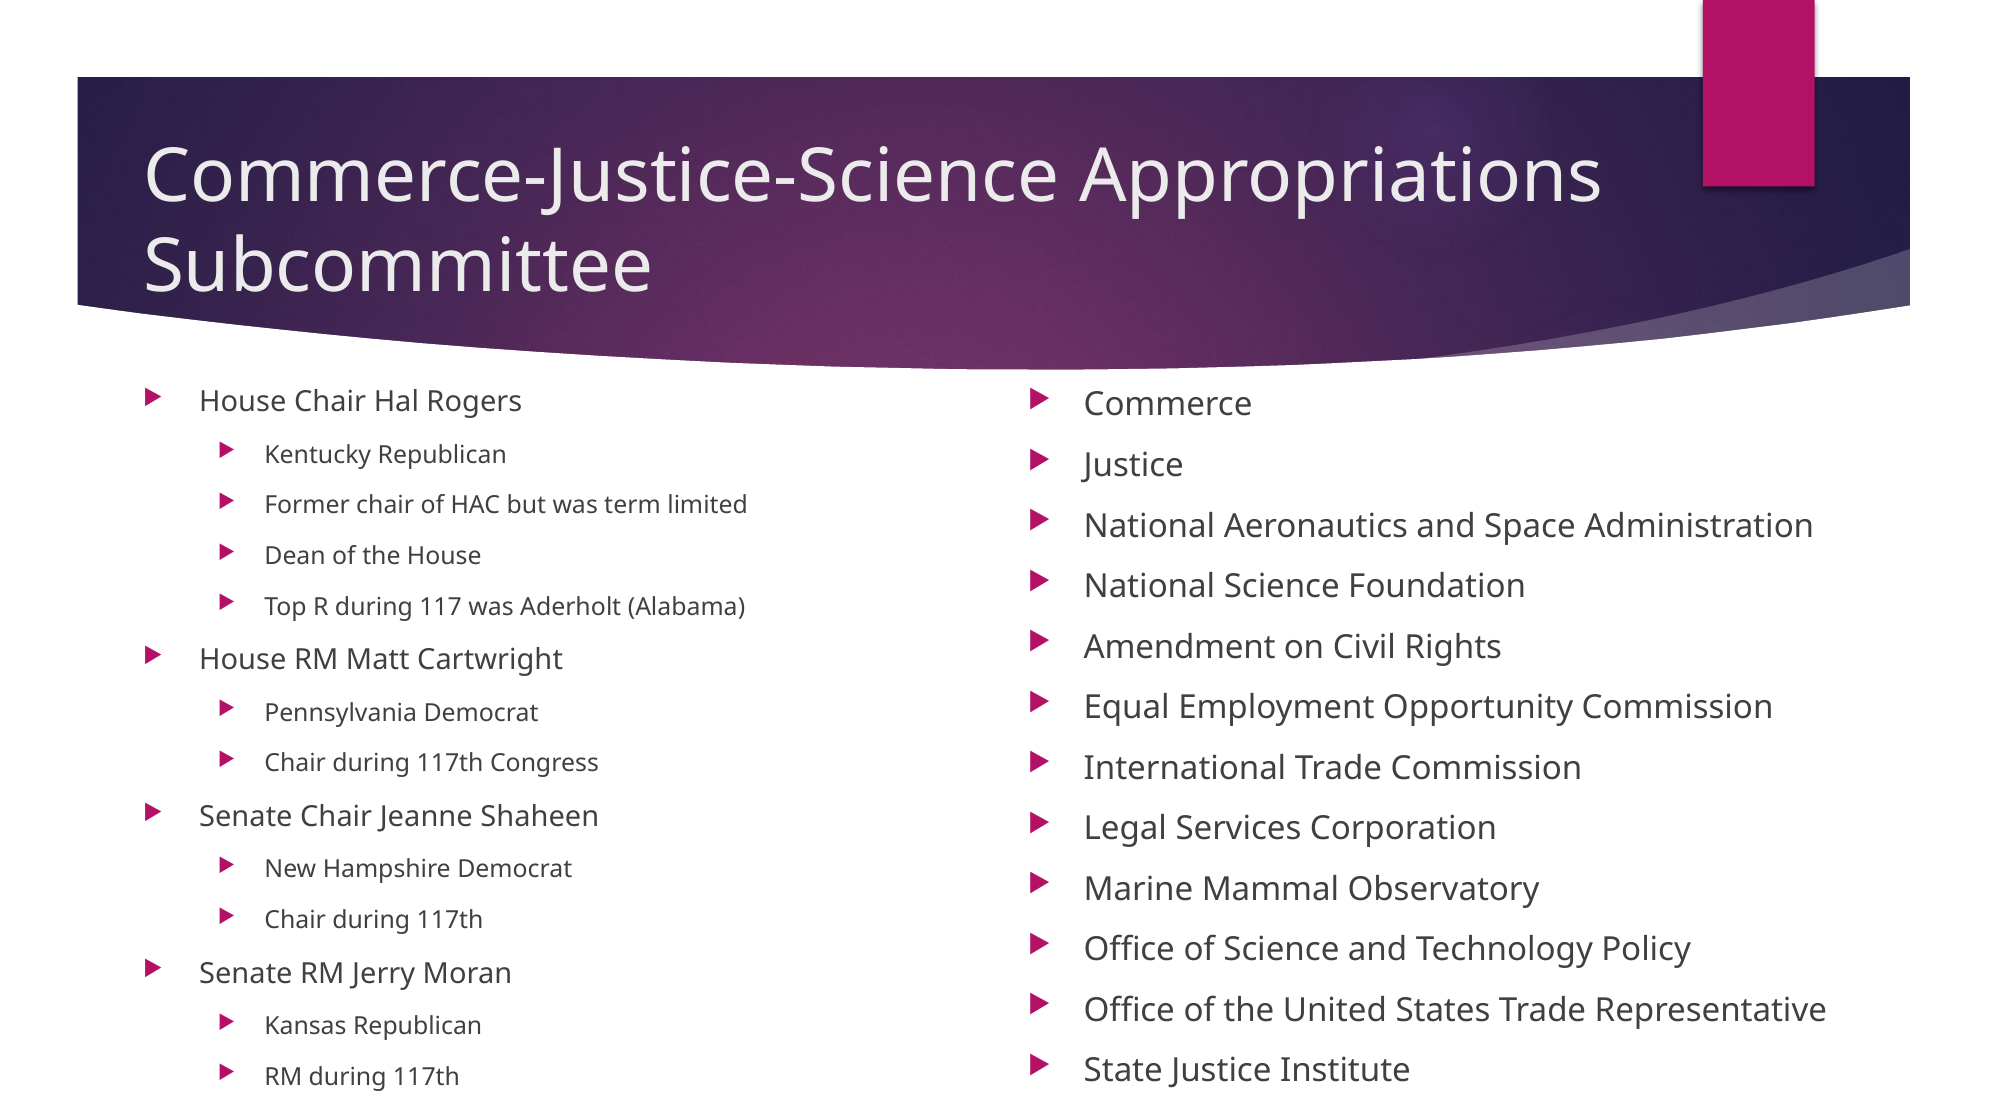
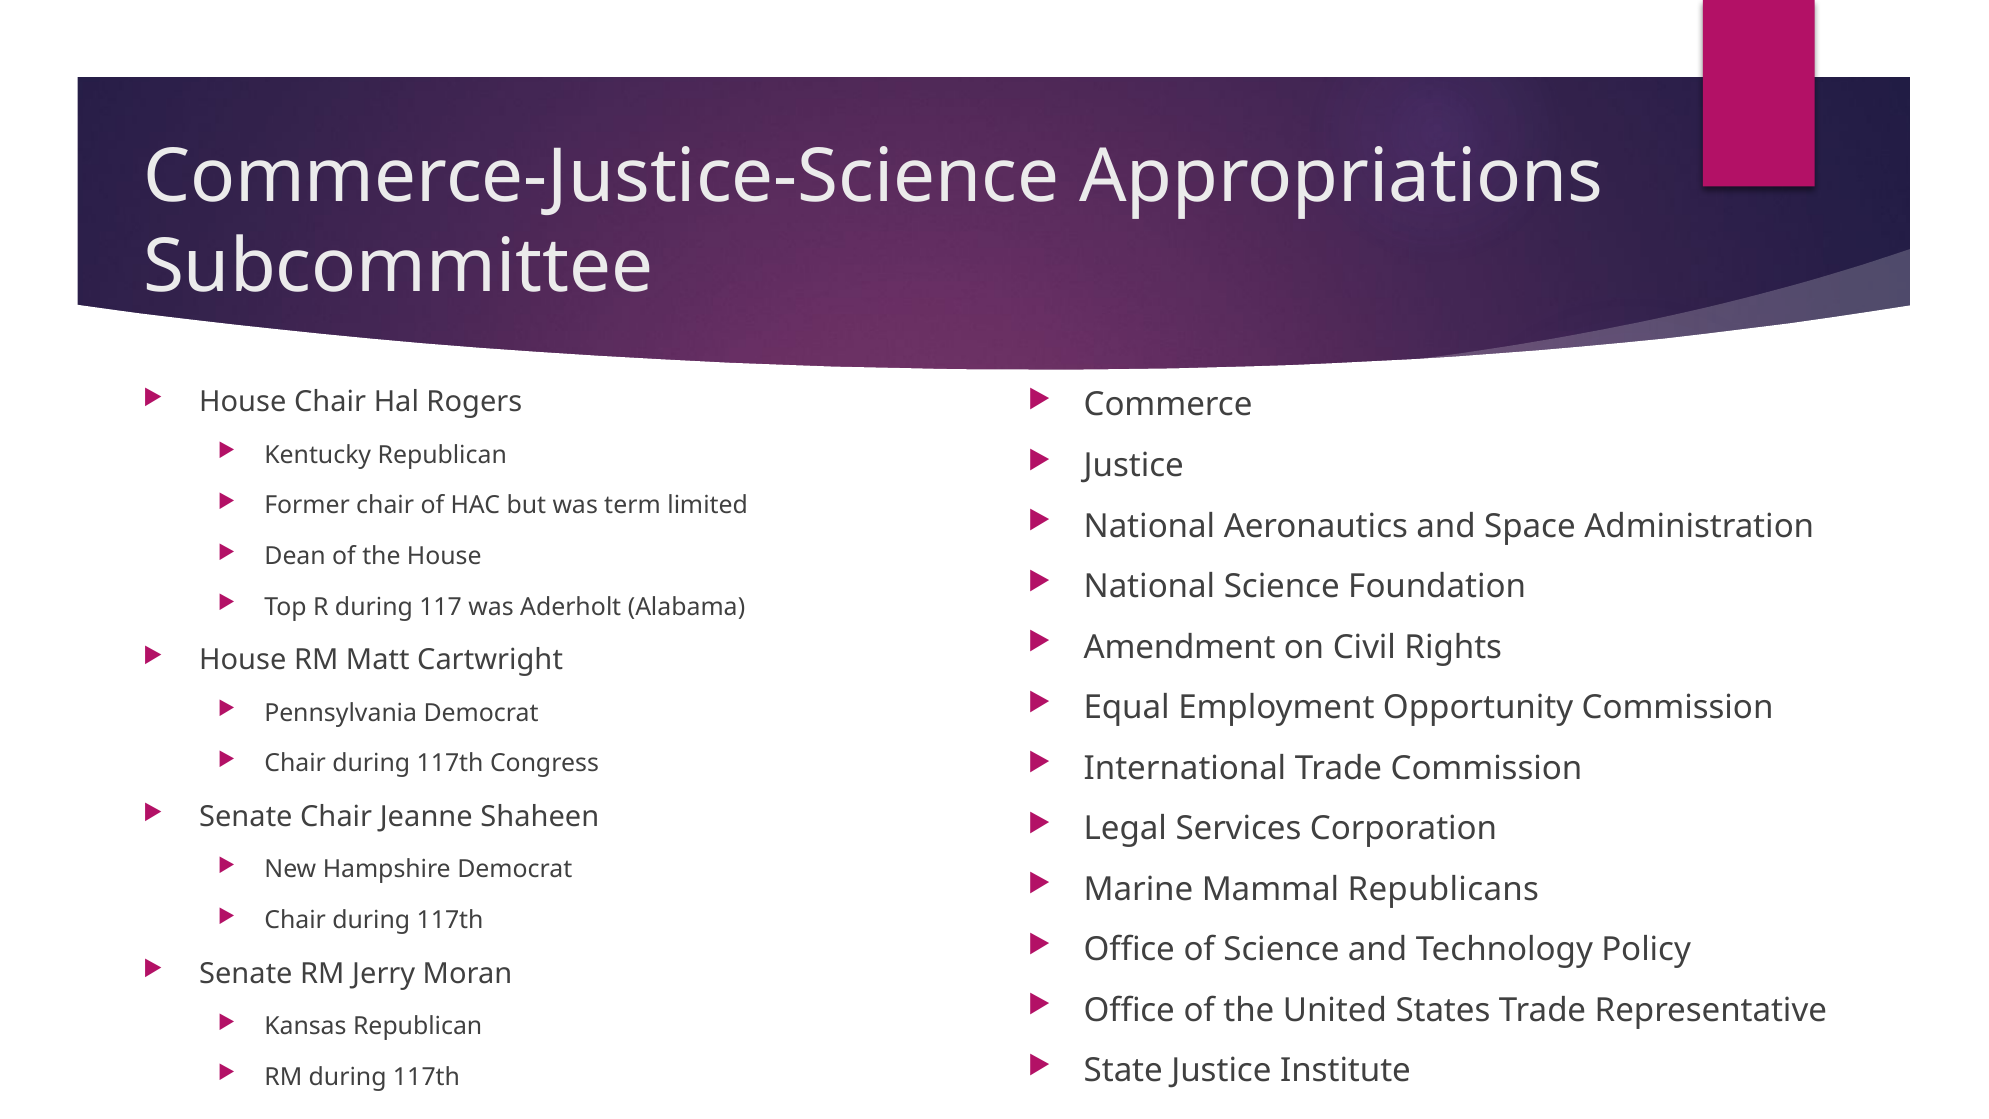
Observatory: Observatory -> Republicans (1443, 889)
